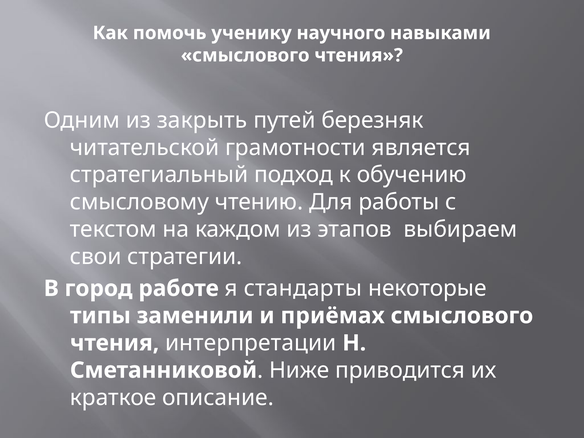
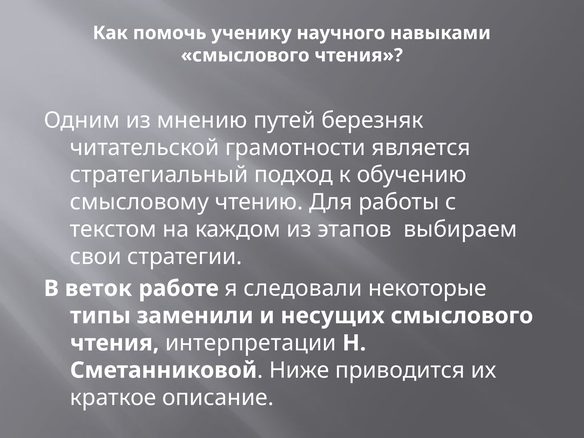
закрыть: закрыть -> мнению (202, 120)
город: город -> веток (98, 288)
стандарты: стандарты -> следовали (303, 288)
приёмах: приёмах -> несущих (333, 316)
